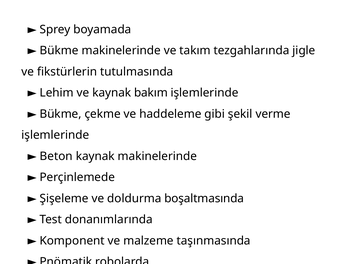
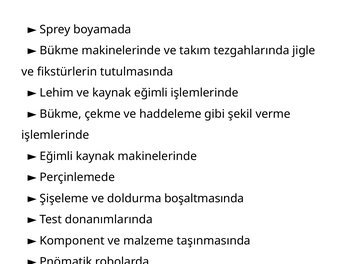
kaynak bakım: bakım -> eğimli (151, 93)
Beton: Beton -> Eğimli (56, 156)
